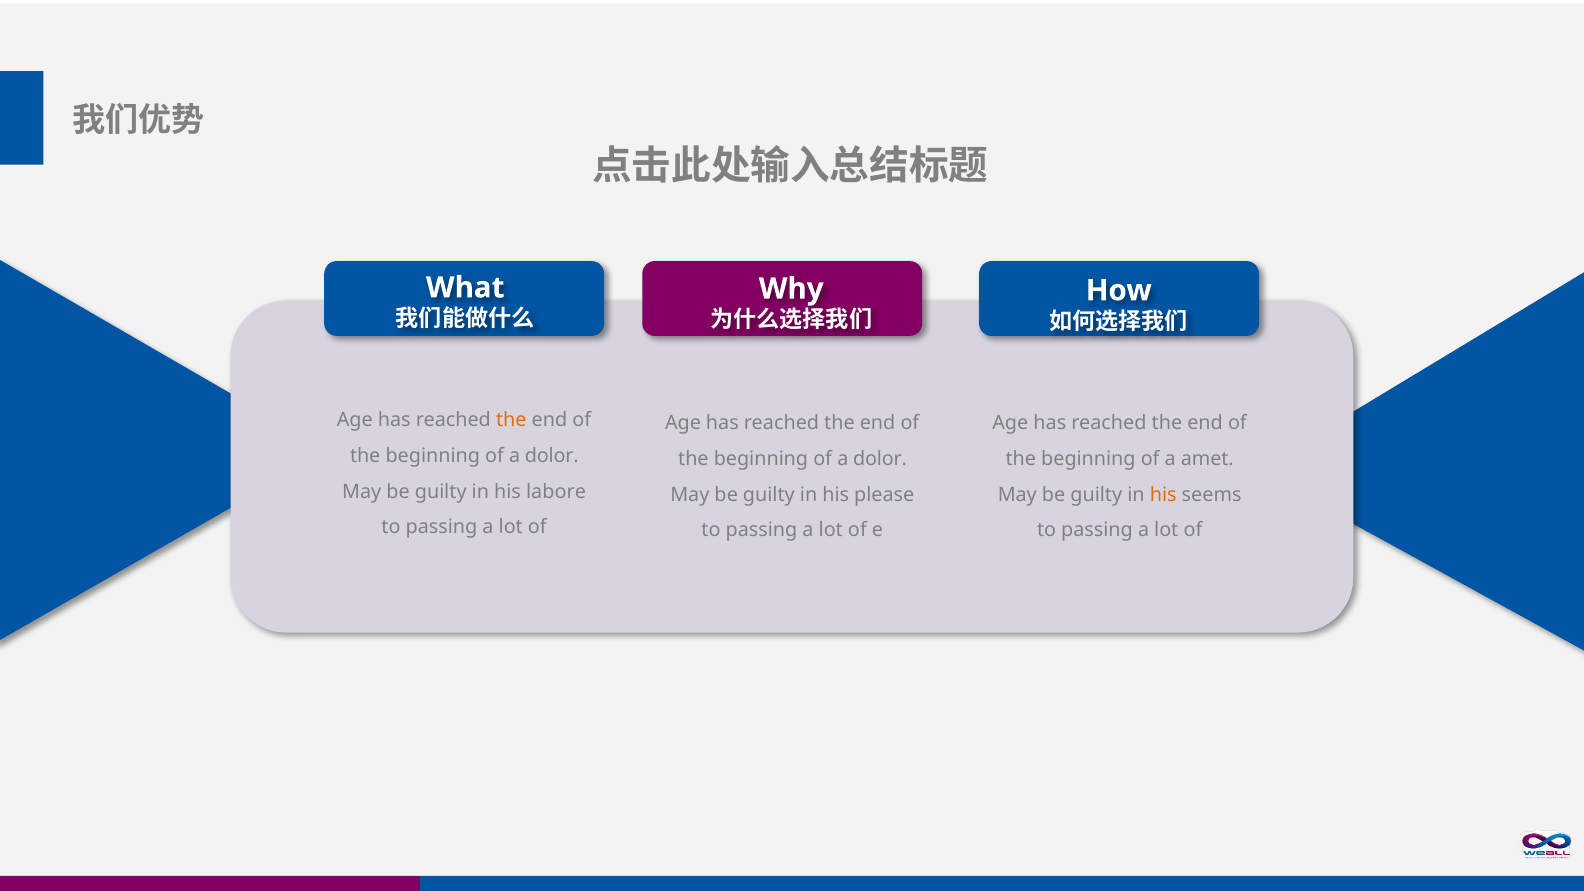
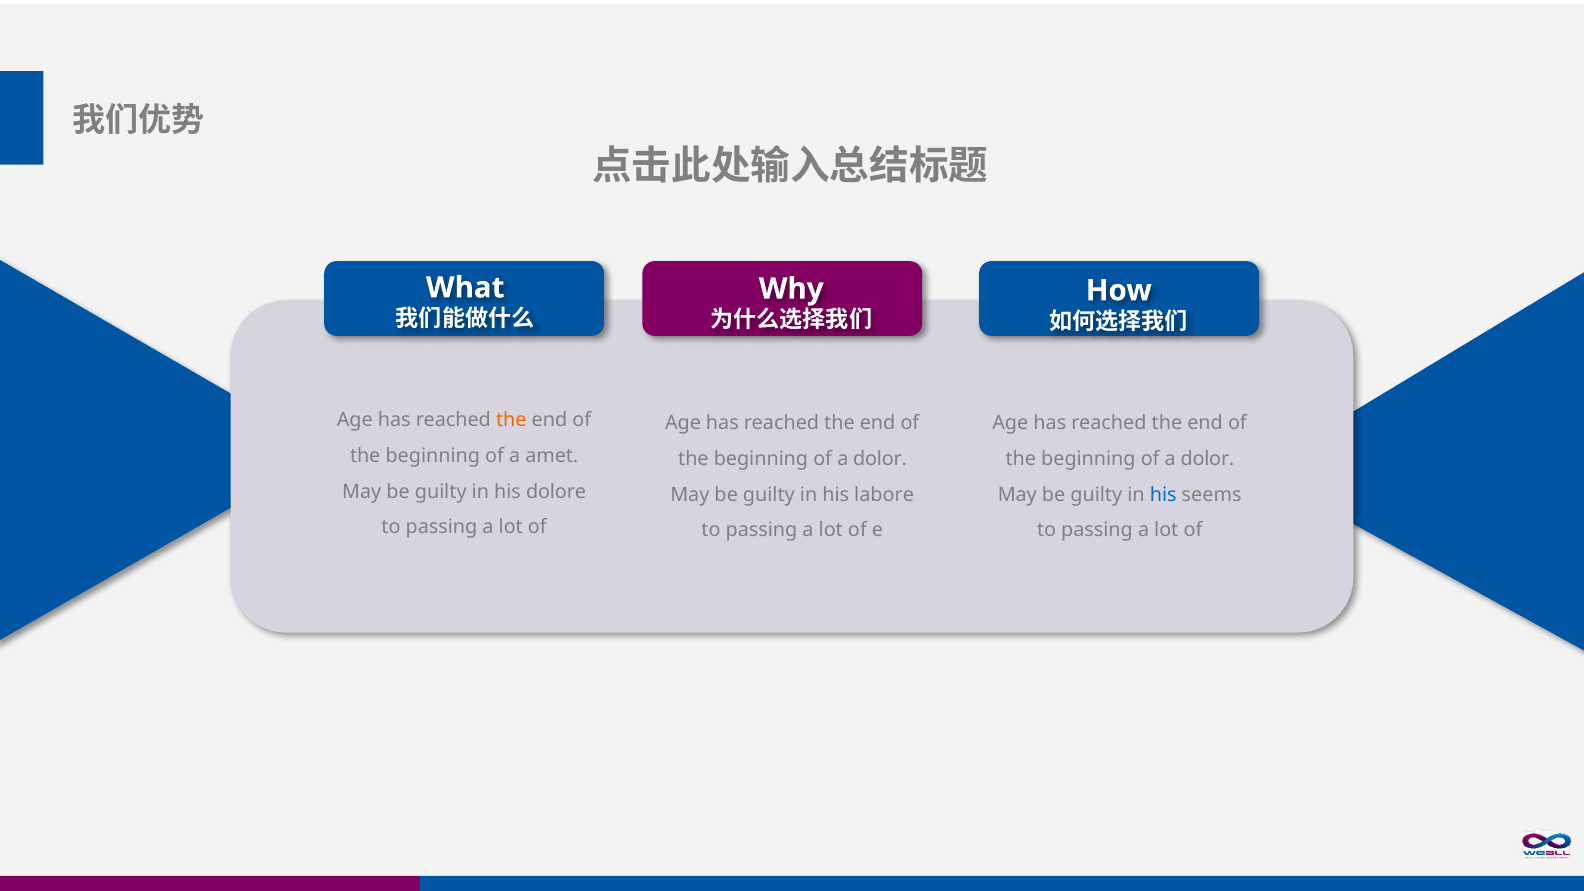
dolor: dolor -> amet (552, 456)
amet: amet -> dolor (1207, 459)
labore: labore -> dolore (556, 492)
please: please -> labore (884, 495)
his colour: orange -> blue (1163, 495)
